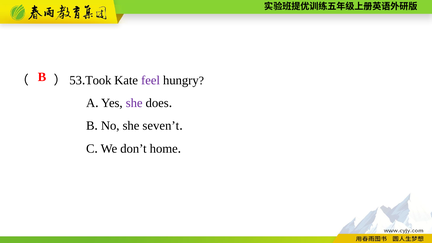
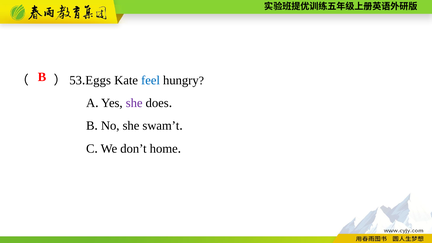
Took: Took -> Eggs (98, 80)
feel colour: purple -> blue (151, 80)
seven’t: seven’t -> swam’t (161, 126)
